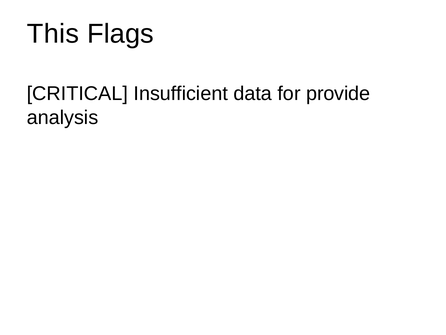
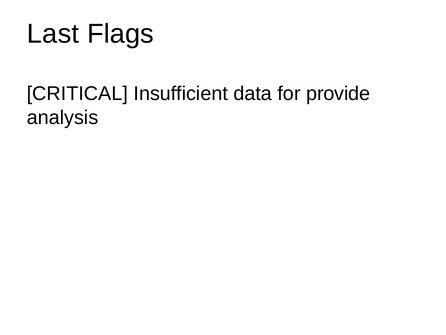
This: This -> Last (53, 34)
